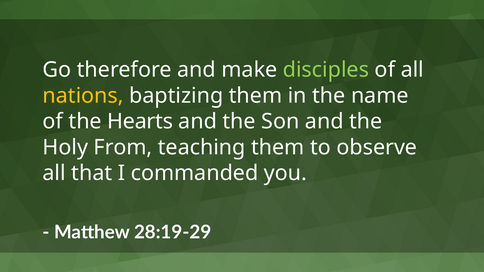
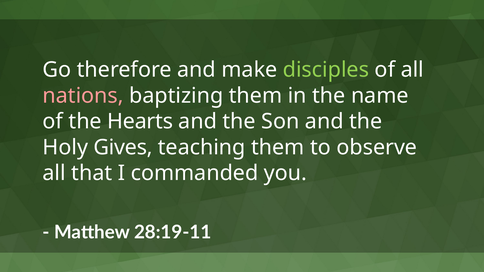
nations colour: yellow -> pink (83, 96)
From: From -> Gives (123, 147)
28:19-29: 28:19-29 -> 28:19-11 (173, 233)
